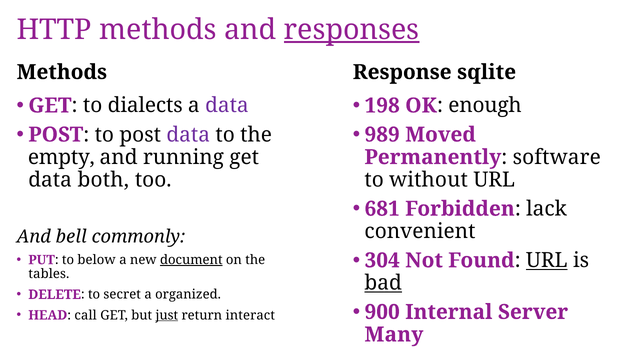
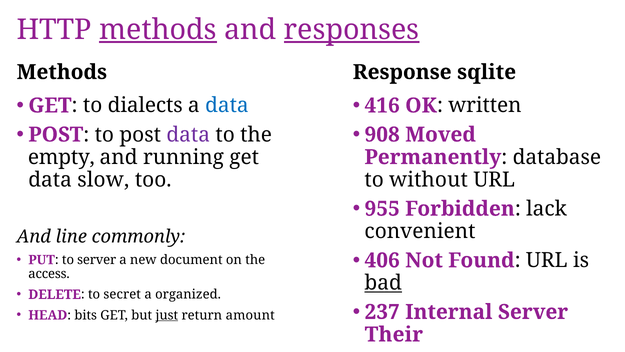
methods underline: none -> present (158, 30)
data colour: purple -> blue (227, 105)
198: 198 -> 416 (382, 105)
enough: enough -> written (485, 105)
989: 989 -> 908 (382, 135)
software: software -> database (557, 157)
both: both -> slow (103, 180)
681: 681 -> 955 (382, 209)
bell: bell -> line (71, 236)
304: 304 -> 406 (382, 260)
URL underline: present -> none (547, 260)
to below: below -> server (97, 260)
document underline: present -> none (191, 260)
tables: tables -> access (49, 274)
900: 900 -> 237 (382, 312)
call: call -> bits (86, 315)
interact: interact -> amount (250, 315)
Many: Many -> Their (394, 334)
